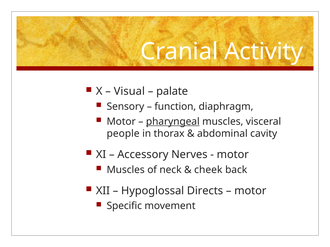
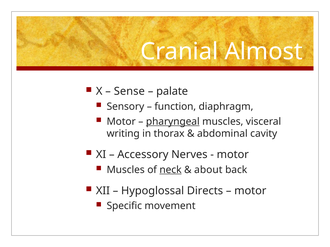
Activity: Activity -> Almost (264, 52)
Visual: Visual -> Sense (129, 92)
people: people -> writing (123, 134)
neck underline: none -> present (171, 170)
cheek: cheek -> about (208, 170)
